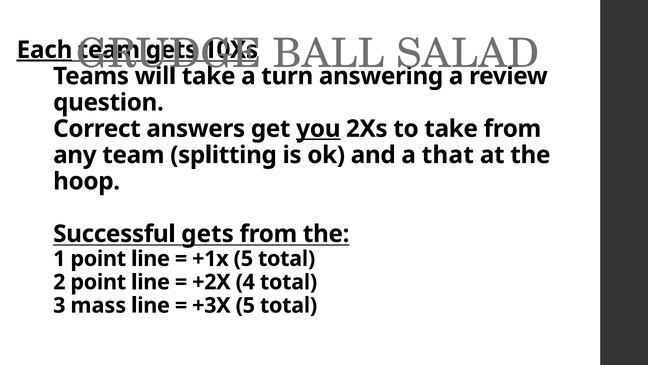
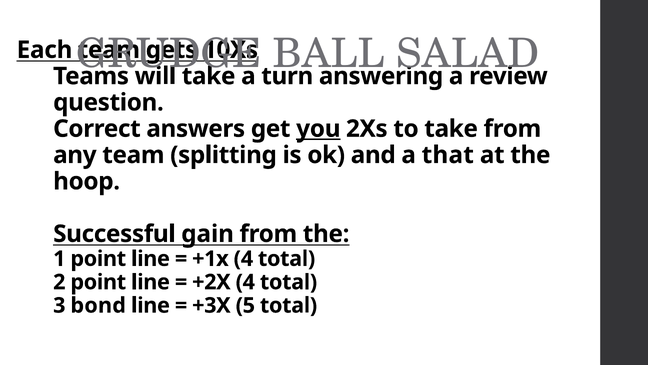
Each underline: present -> none (45, 50)
Successful gets: gets -> gain (208, 234)
+1x 5: 5 -> 4 (243, 258)
mass: mass -> bond (98, 305)
